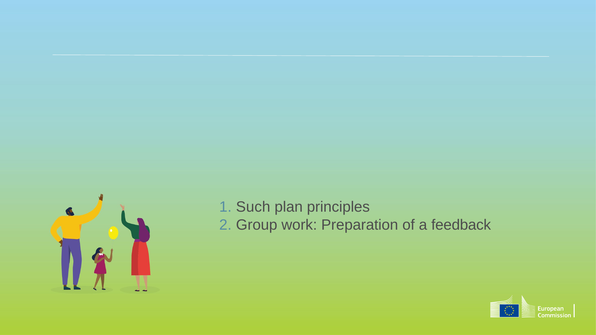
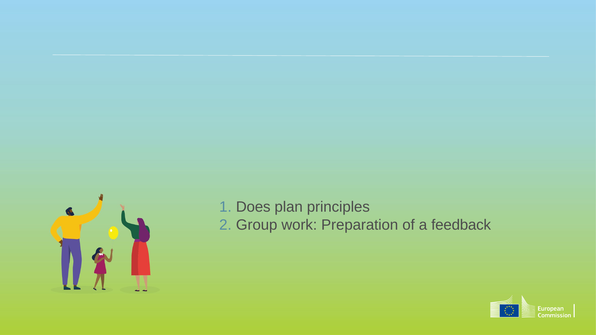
Such: Such -> Does (253, 207)
